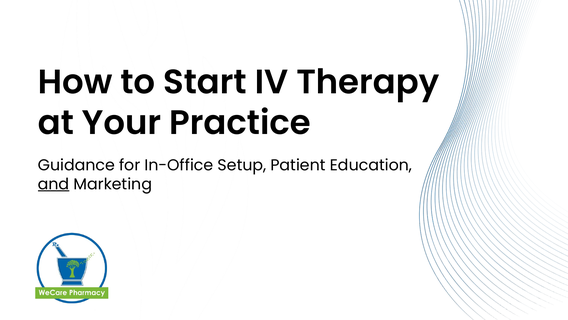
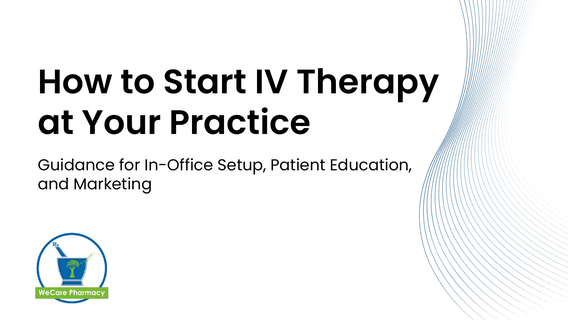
and underline: present -> none (54, 184)
